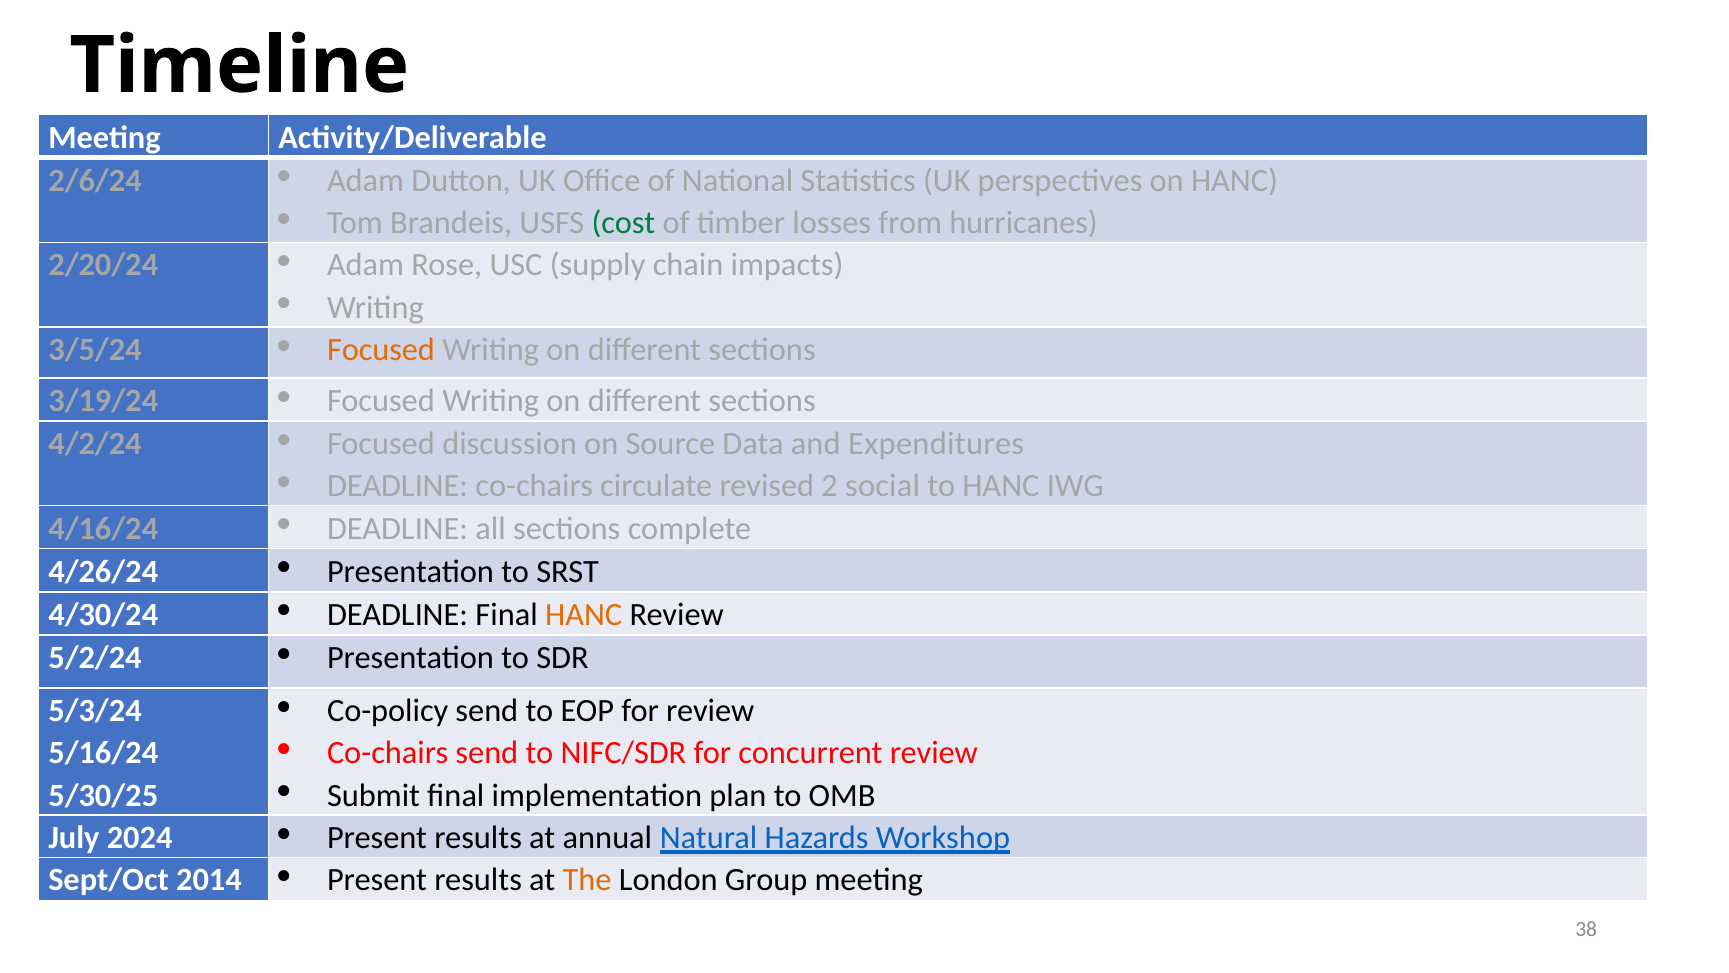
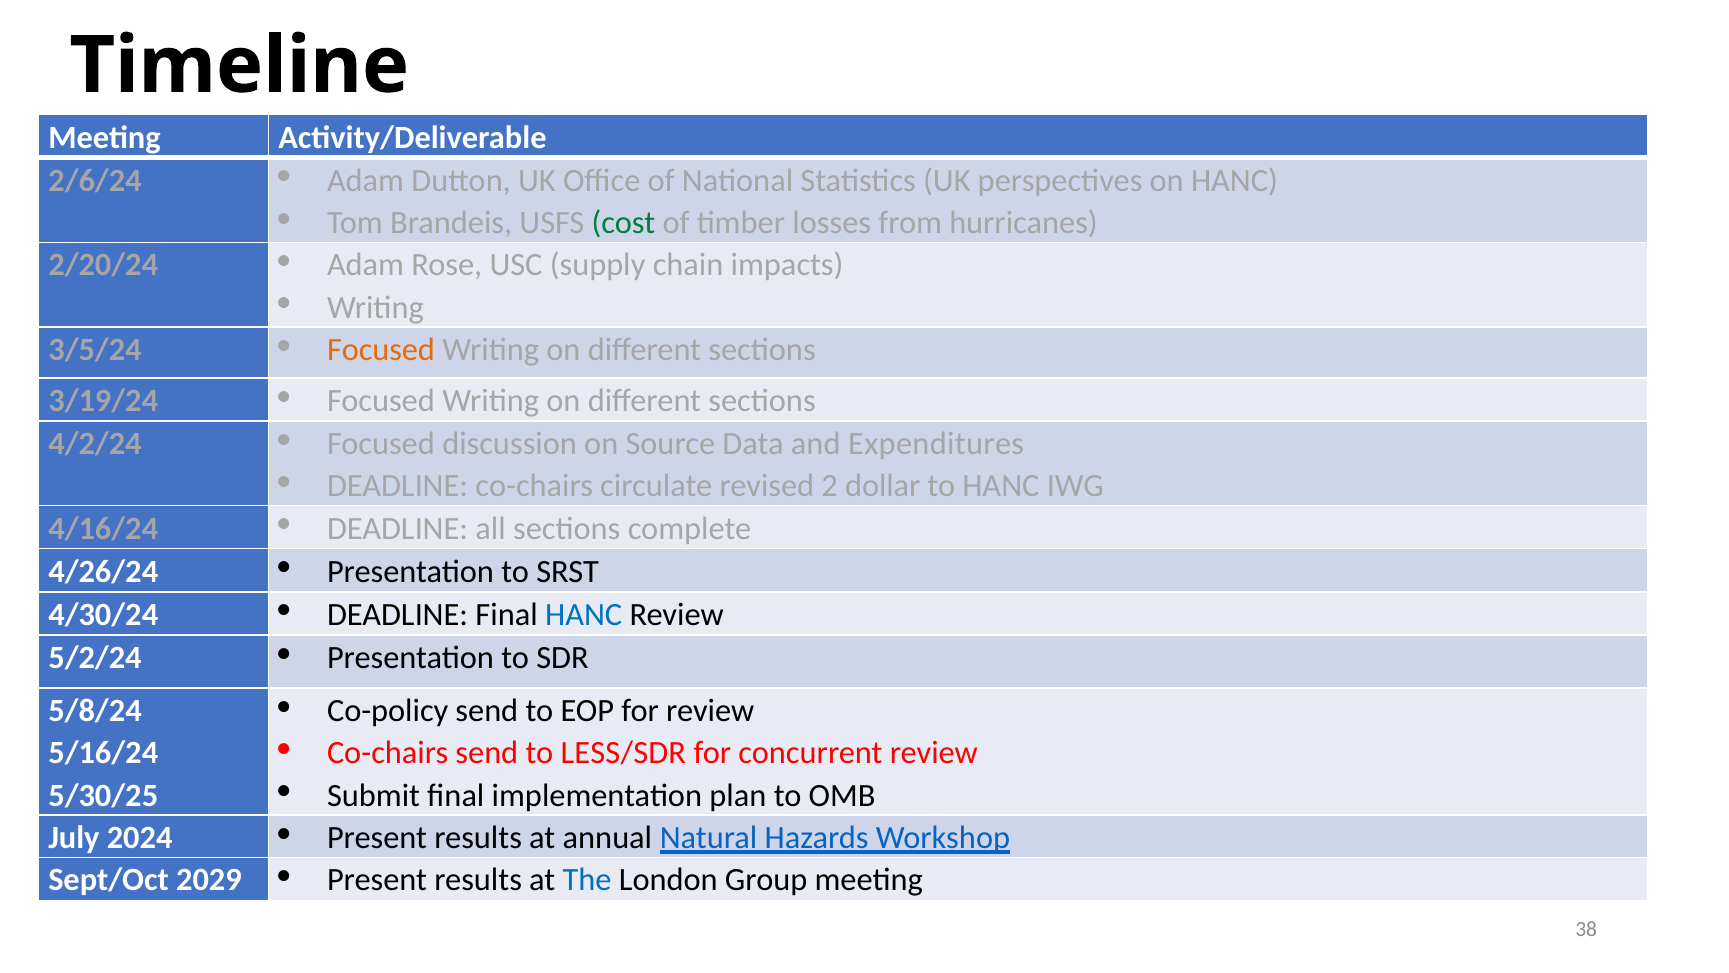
social: social -> dollar (883, 486)
HANC colour: orange -> blue (584, 614)
5/3/24: 5/3/24 -> 5/8/24 (95, 710)
NIFC/SDR: NIFC/SDR -> LESS/SDR (623, 753)
2014: 2014 -> 2029 (209, 880)
The colour: orange -> blue (587, 880)
